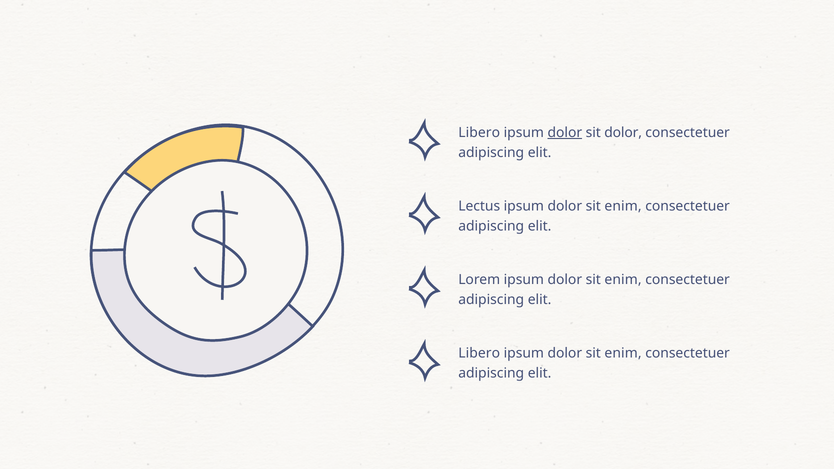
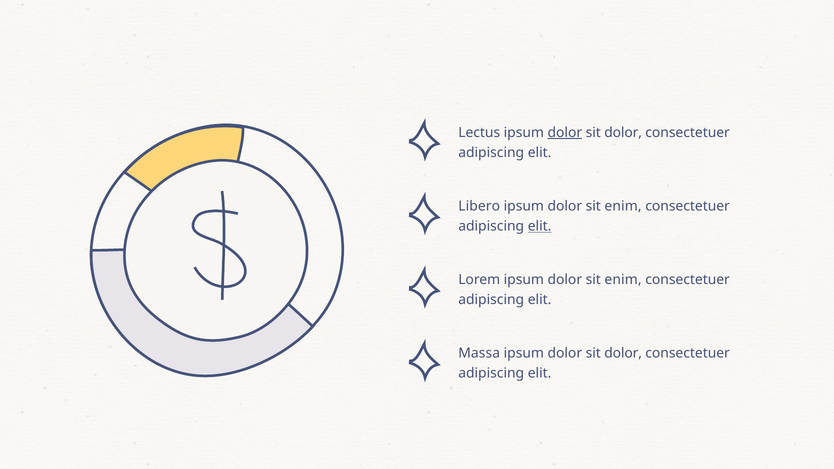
Libero: Libero -> Lectus (479, 133)
Lectus: Lectus -> Libero (479, 206)
elit underline: none -> present (540, 226)
Libero: Libero -> Massa (479, 353)
enim: enim -> dolor (623, 353)
